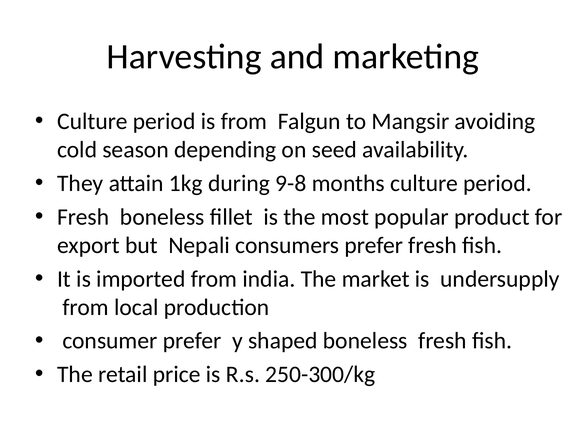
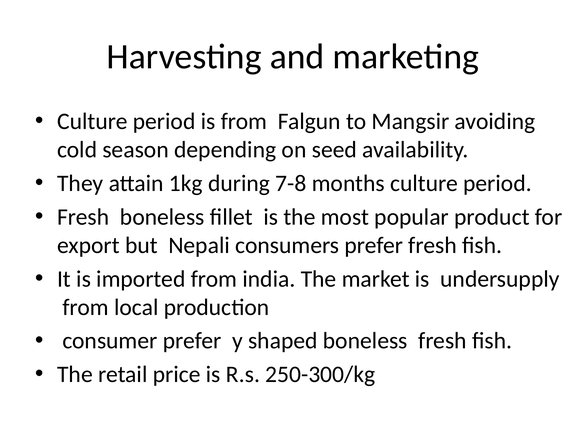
9-8: 9-8 -> 7-8 (291, 183)
